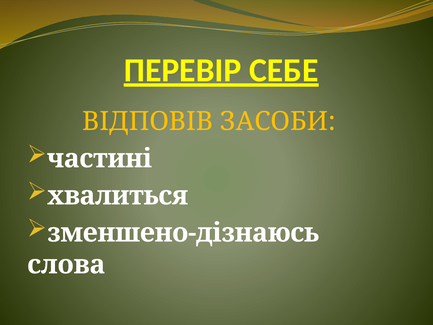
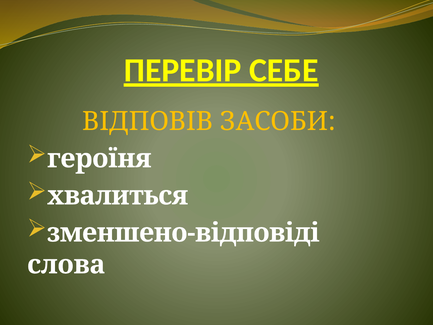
частині: частині -> героїня (99, 158)
зменшено-дізнаюсь: зменшено-дізнаюсь -> зменшено-відповіді (183, 233)
